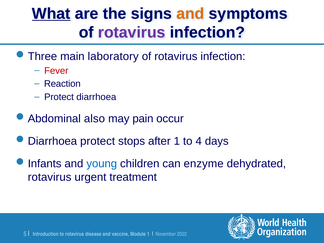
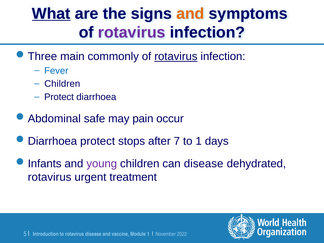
laboratory: laboratory -> commonly (113, 56)
rotavirus underline: none -> present (176, 56)
Fever colour: red -> blue (56, 71)
Reaction: Reaction -> Children (62, 84)
also: also -> safe (95, 119)
after 1: 1 -> 7 (177, 141)
to 4: 4 -> 1 (199, 141)
young colour: blue -> purple (102, 164)
can enzyme: enzyme -> disease (204, 164)
